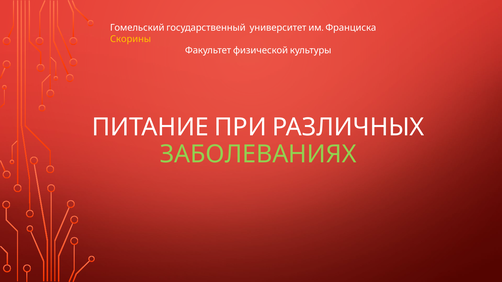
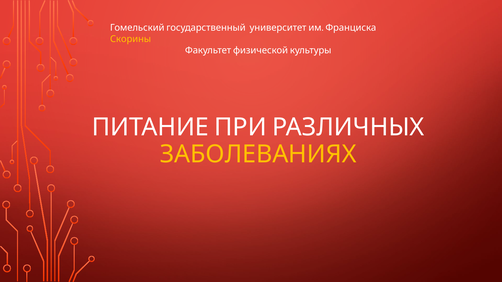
ЗАБОЛЕВАНИЯХ colour: light green -> yellow (258, 154)
